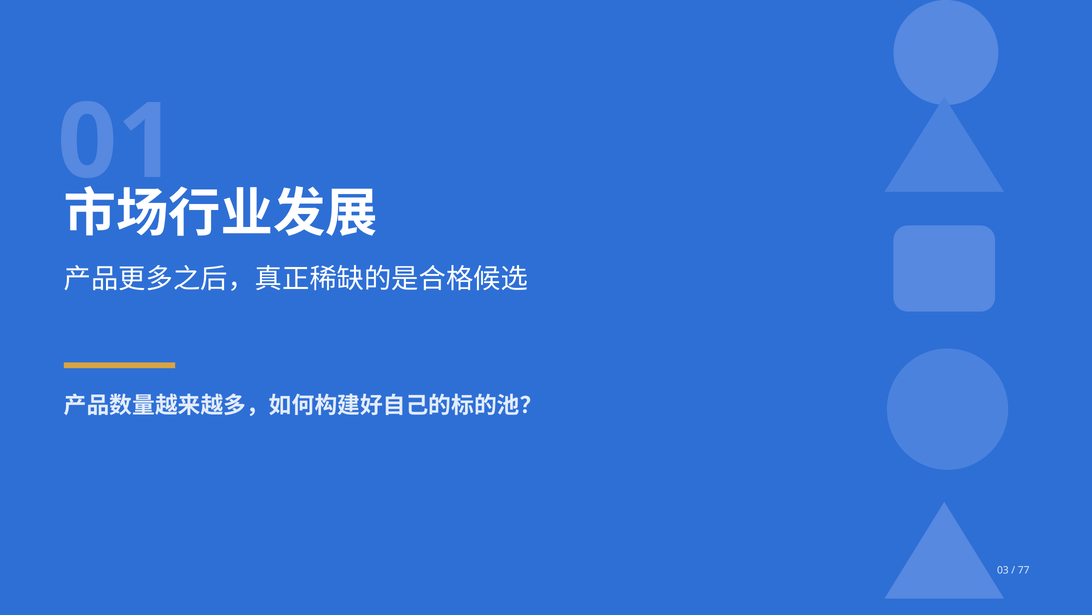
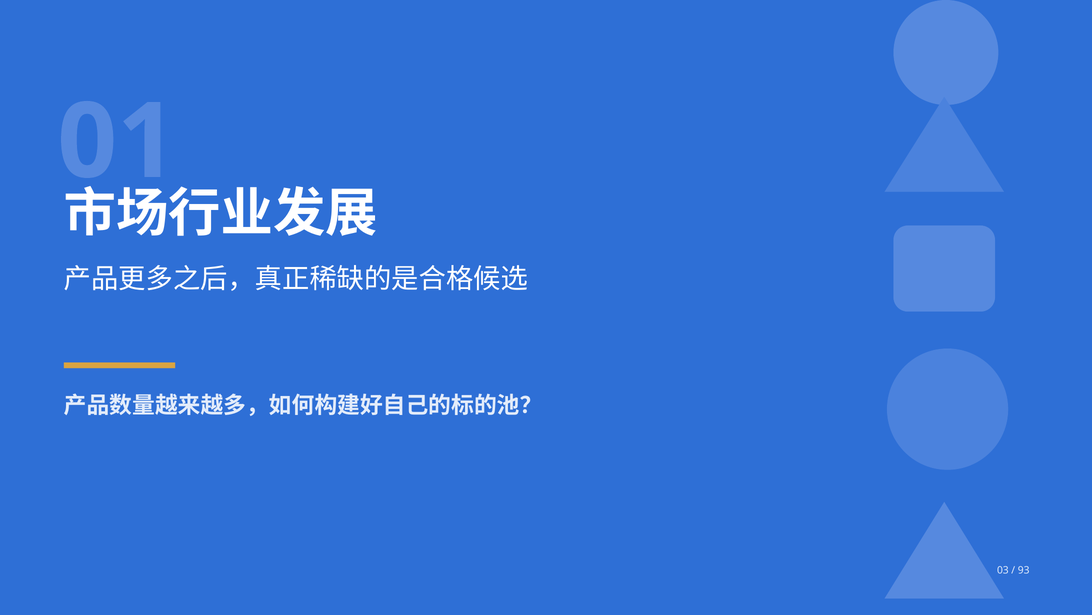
77: 77 -> 93 (1024, 569)
